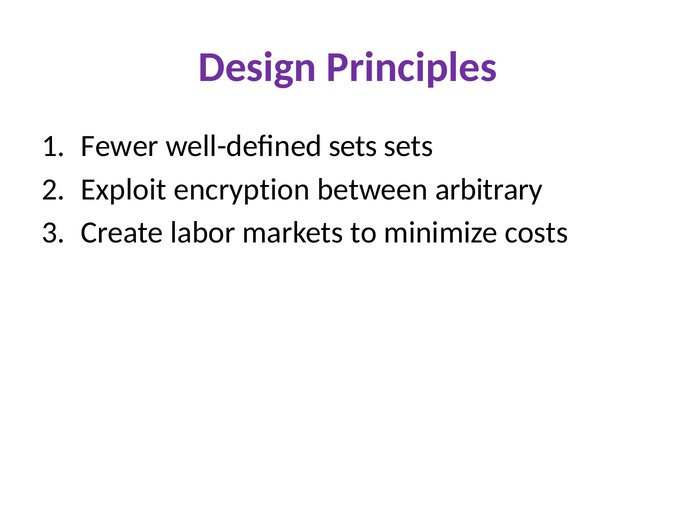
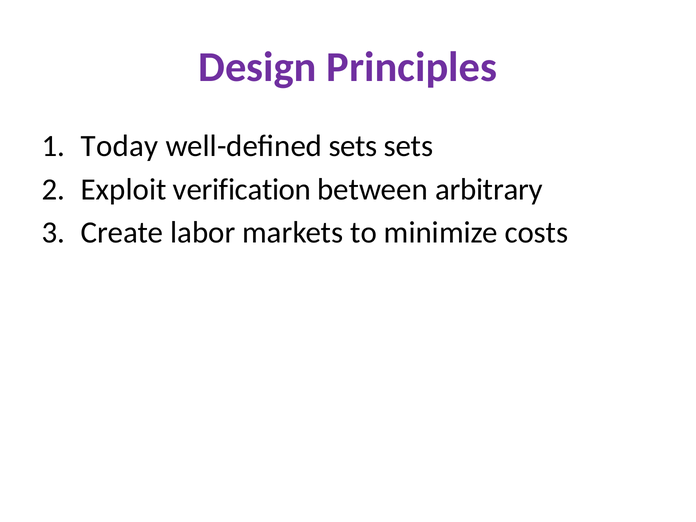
Fewer: Fewer -> Today (120, 146)
encryption: encryption -> verification (242, 189)
